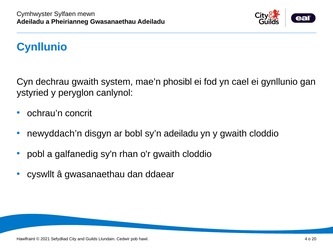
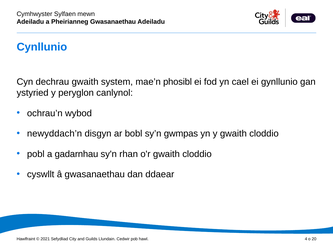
concrit: concrit -> wybod (78, 113)
sy’n adeiladu: adeiladu -> gwmpas (181, 133)
galfanedig: galfanedig -> gadarnhau (76, 154)
